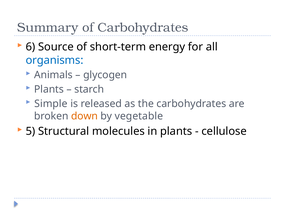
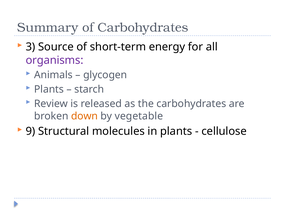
6: 6 -> 3 (30, 47)
organisms colour: blue -> purple (55, 60)
Simple: Simple -> Review (51, 104)
5: 5 -> 9 (30, 131)
